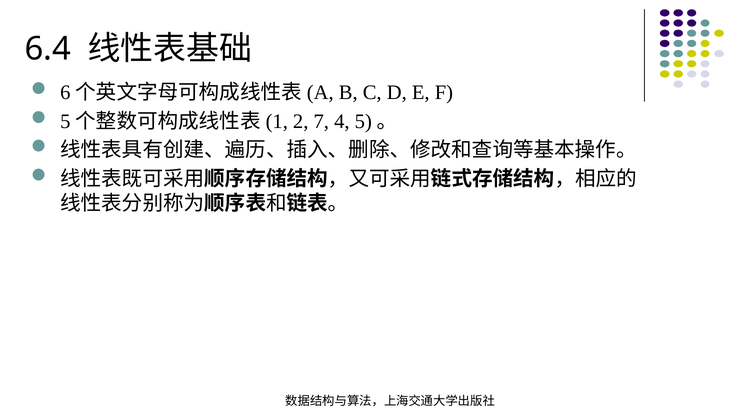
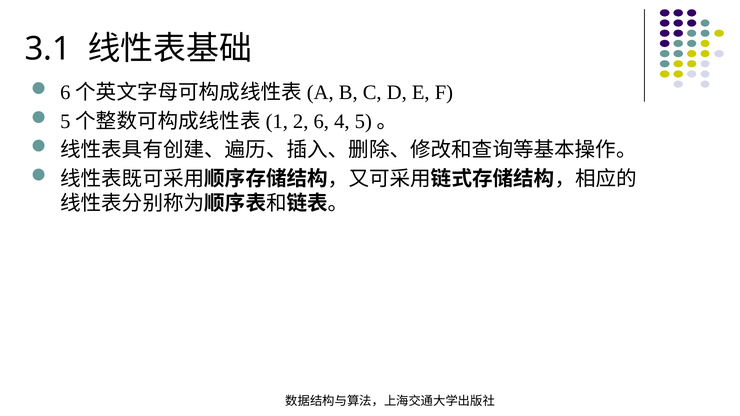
6.4: 6.4 -> 3.1 (48, 49)
7: 7 -> 6 (321, 121)
